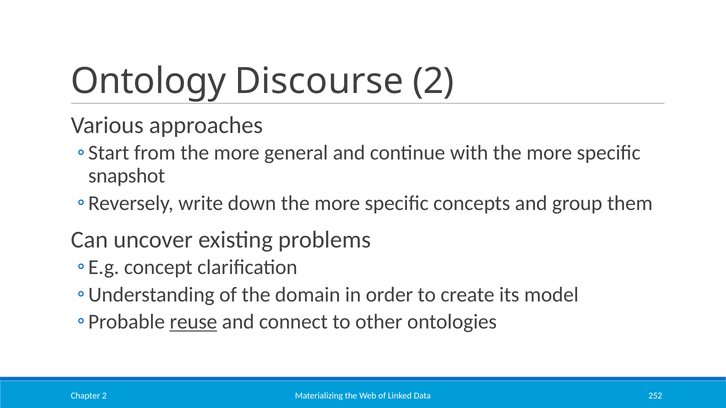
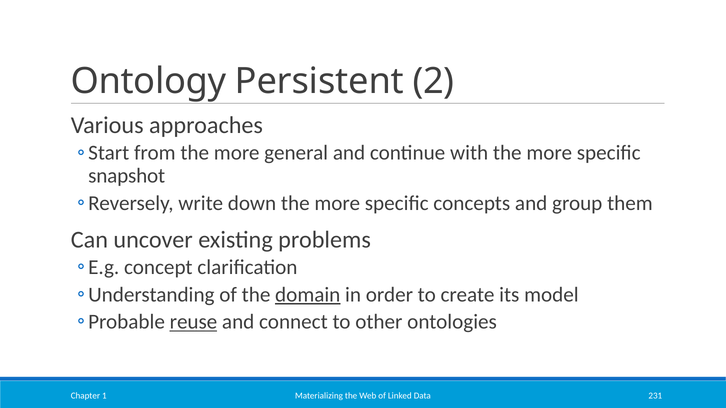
Discourse: Discourse -> Persistent (319, 81)
domain underline: none -> present (308, 295)
252: 252 -> 231 (655, 396)
Chapter 2: 2 -> 1 (104, 396)
